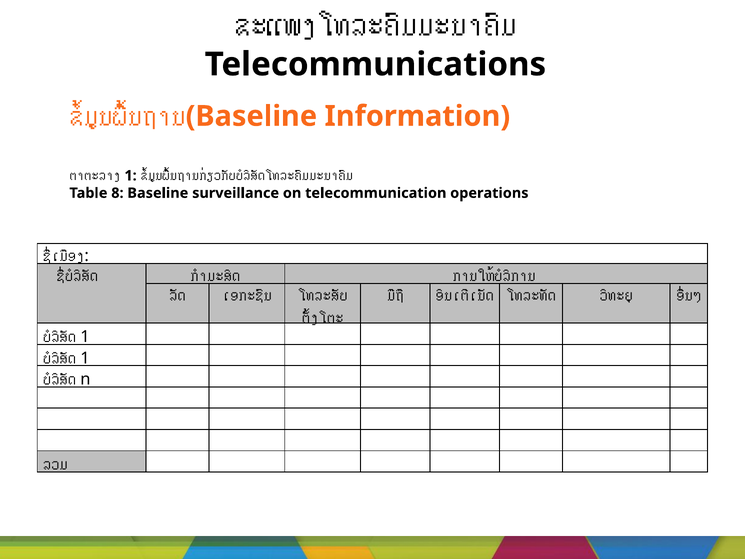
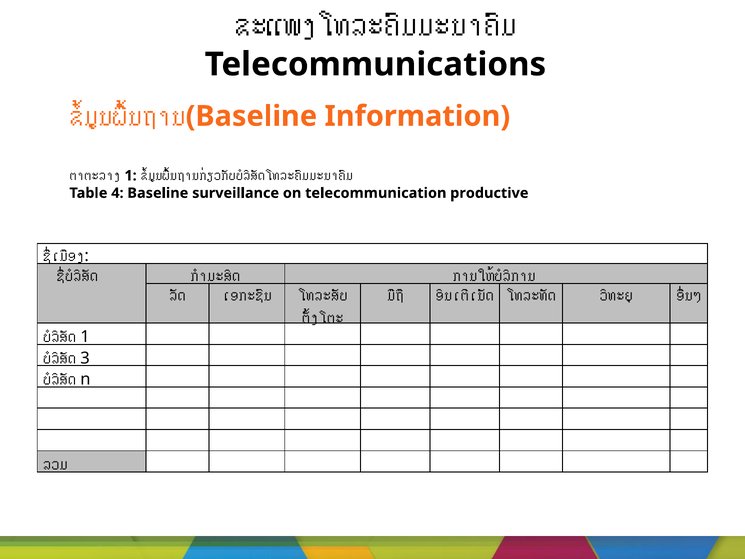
8: 8 -> 4 (117, 193)
operations: operations -> productive (489, 193)
1: 1 -> 3 (85, 358)
